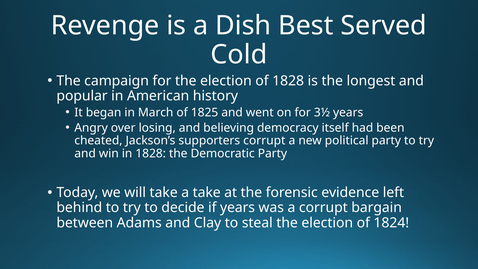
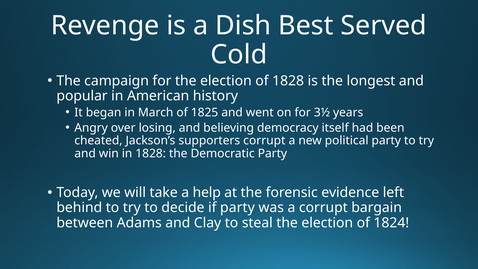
a take: take -> help (207, 193)
if years: years -> party (237, 208)
